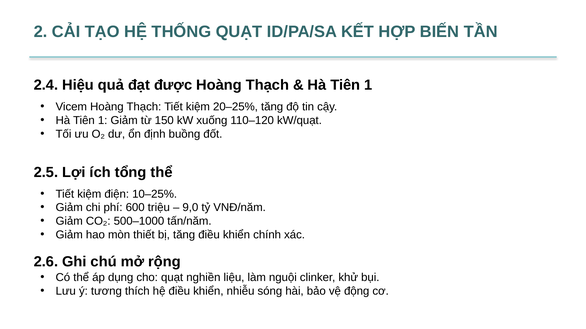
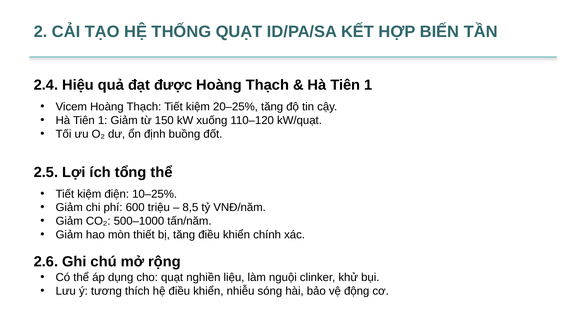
9,0: 9,0 -> 8,5 (190, 208)
